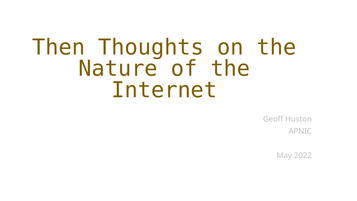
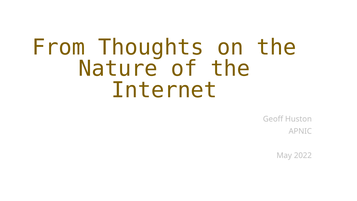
Then: Then -> From (59, 47)
